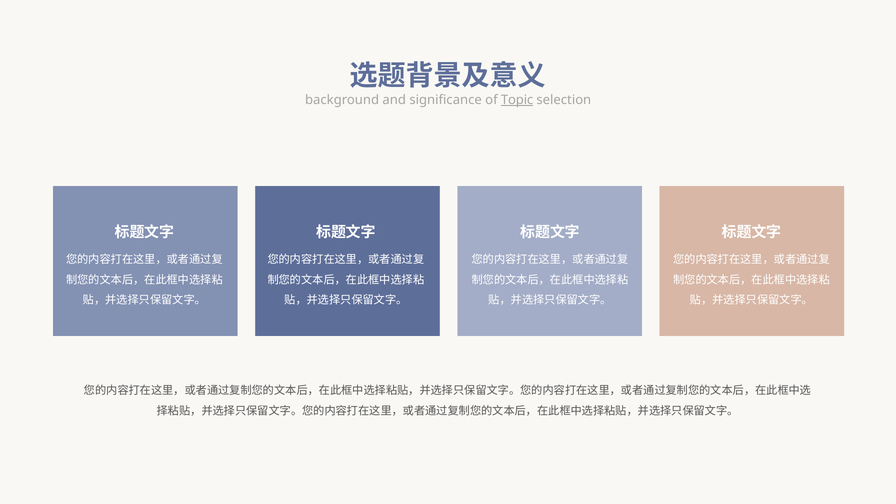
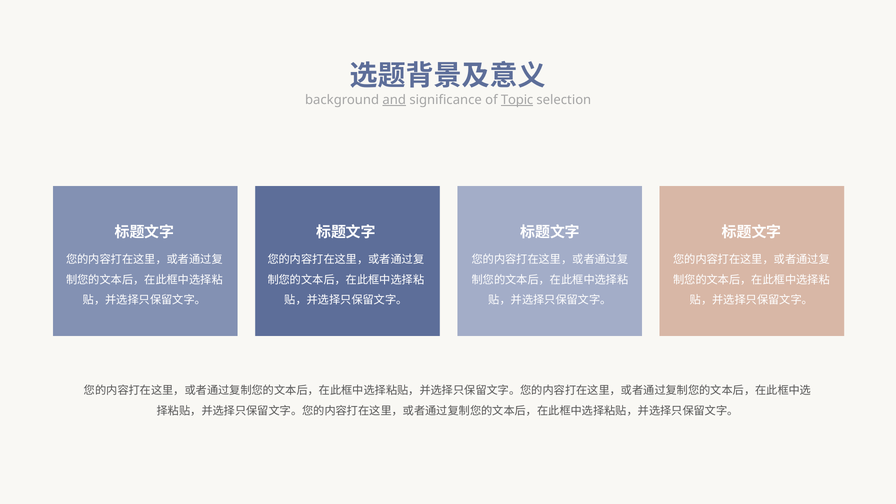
and underline: none -> present (394, 100)
